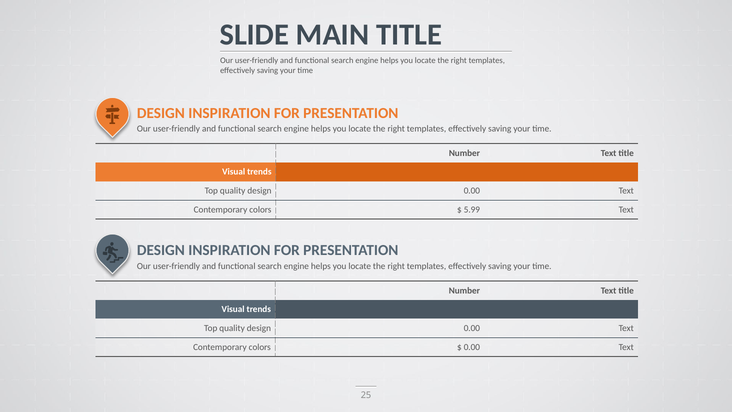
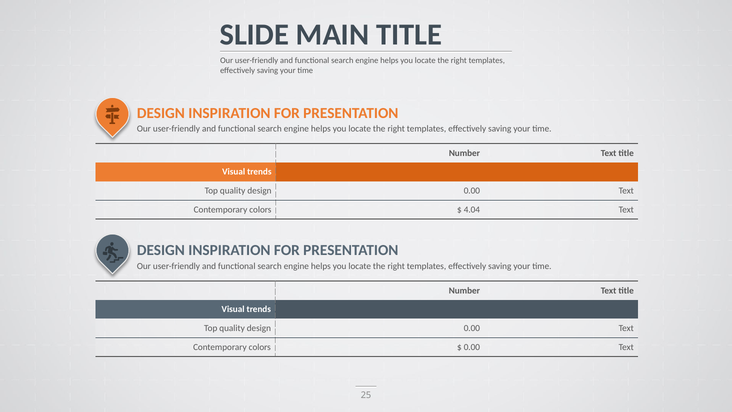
5.99: 5.99 -> 4.04 (472, 210)
